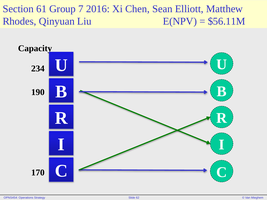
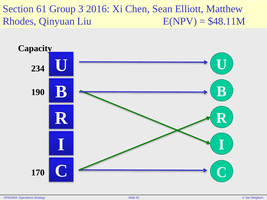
7: 7 -> 3 (81, 9)
$56.11M: $56.11M -> $48.11M (227, 21)
